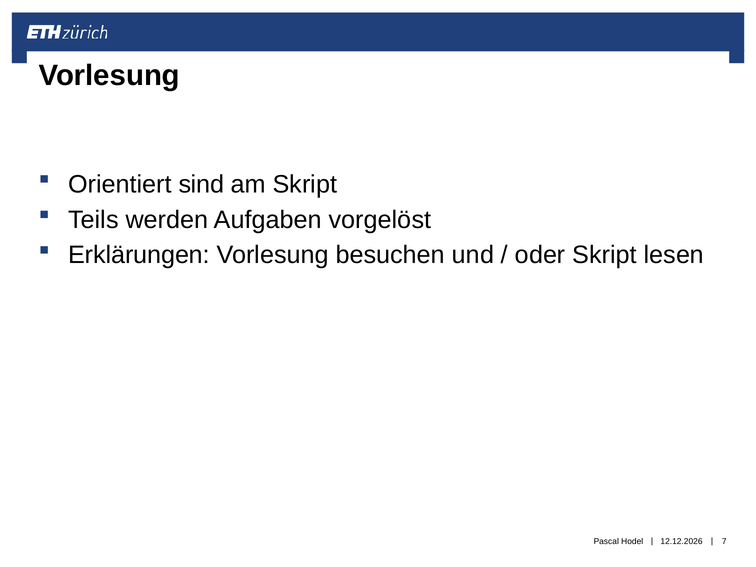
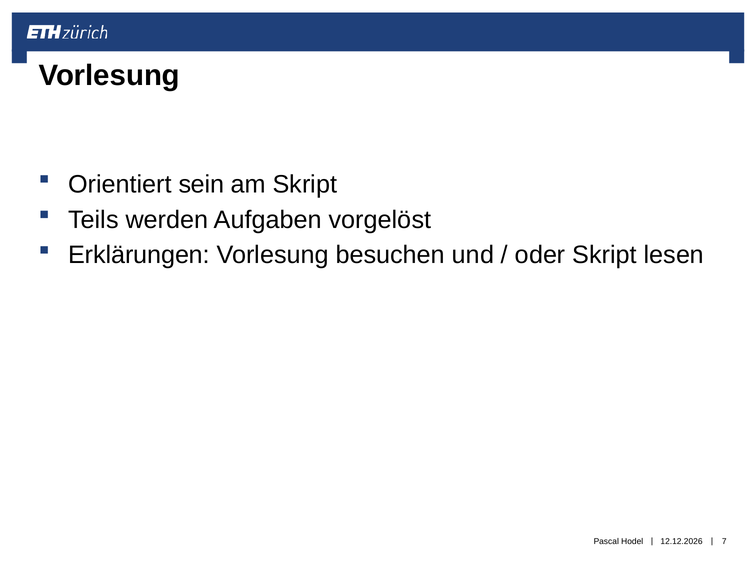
sind: sind -> sein (201, 184)
